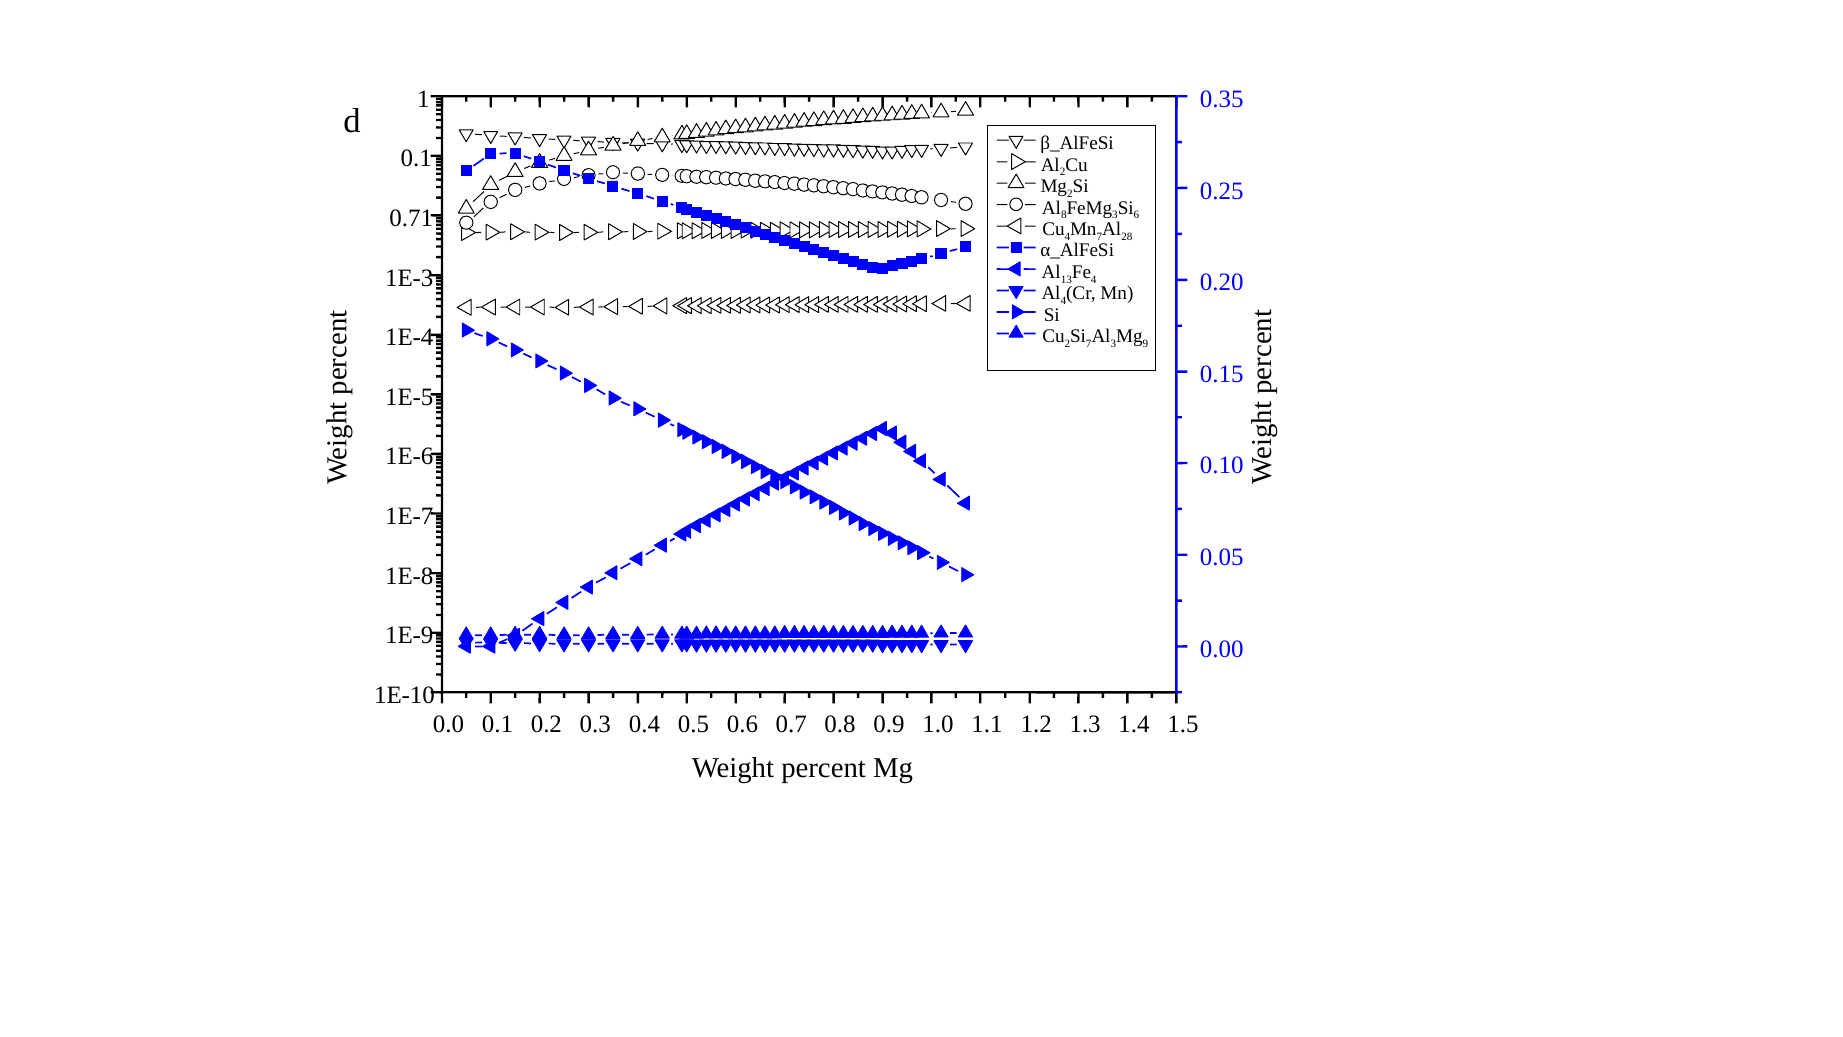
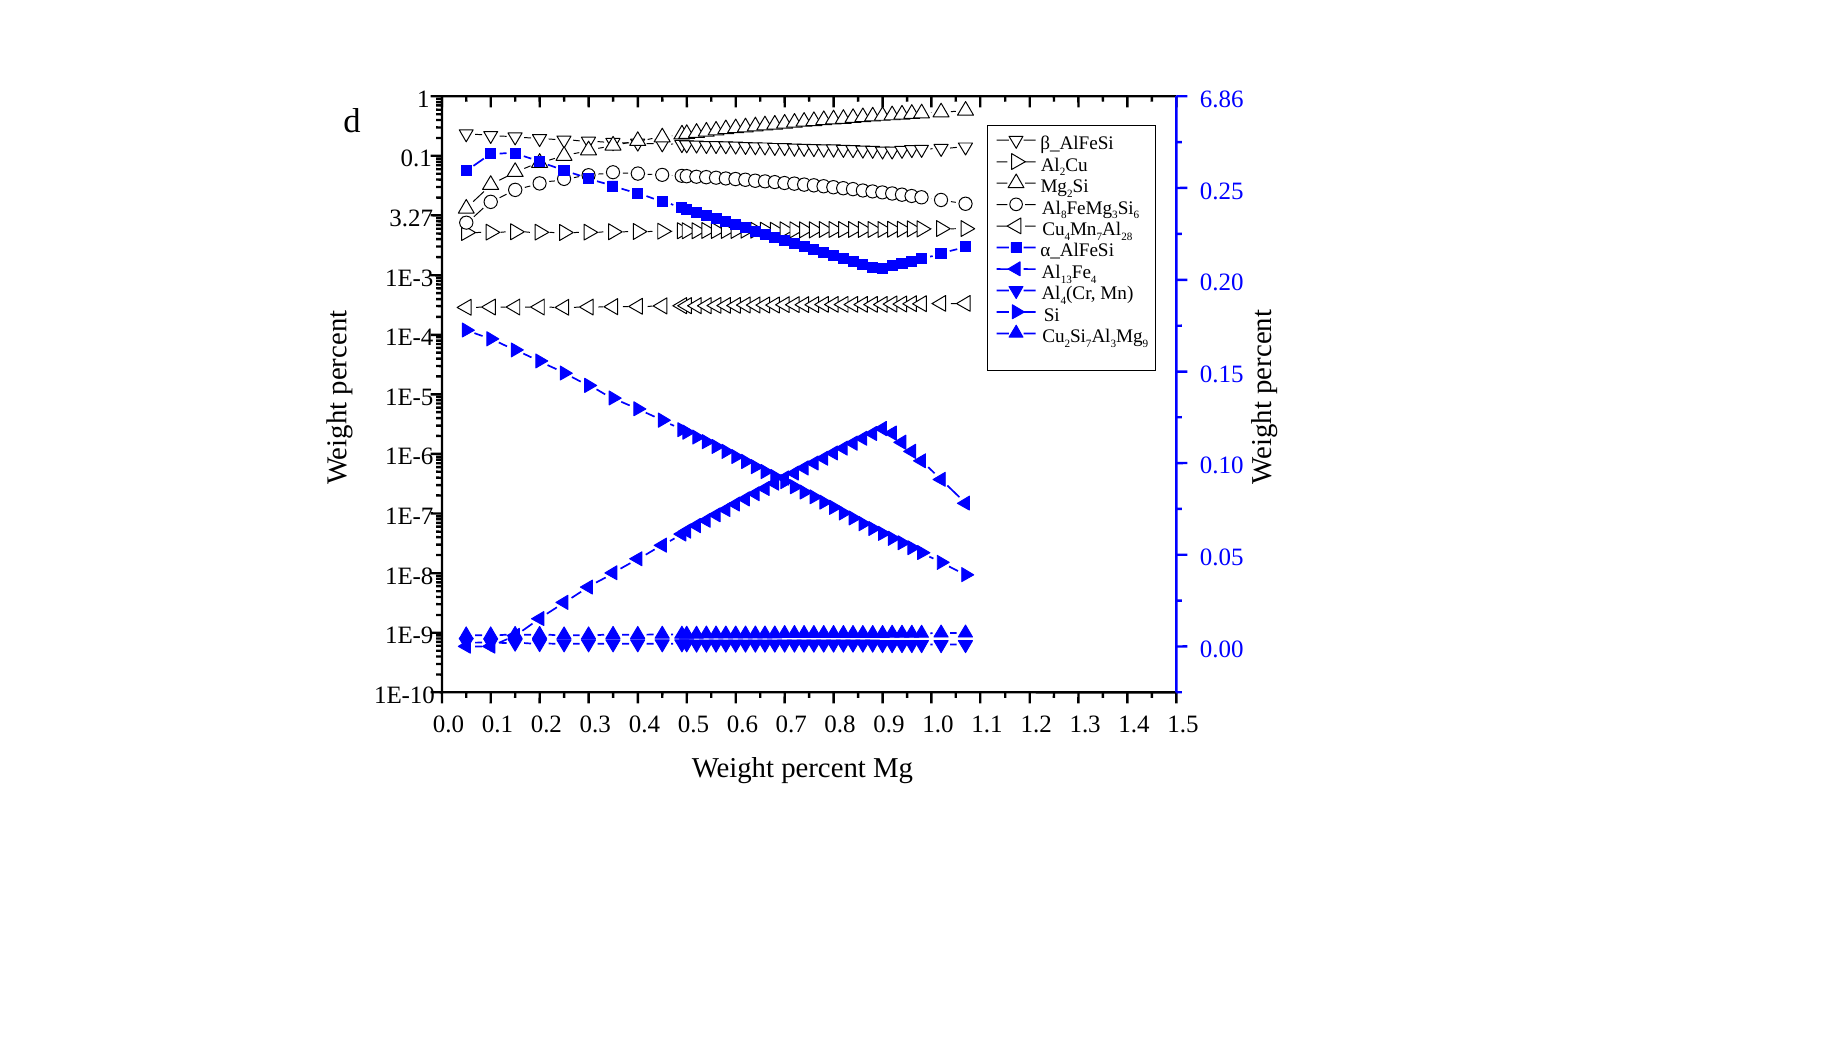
0.35: 0.35 -> 6.86 (1222, 99)
0.71: 0.71 -> 3.27 (411, 218)
